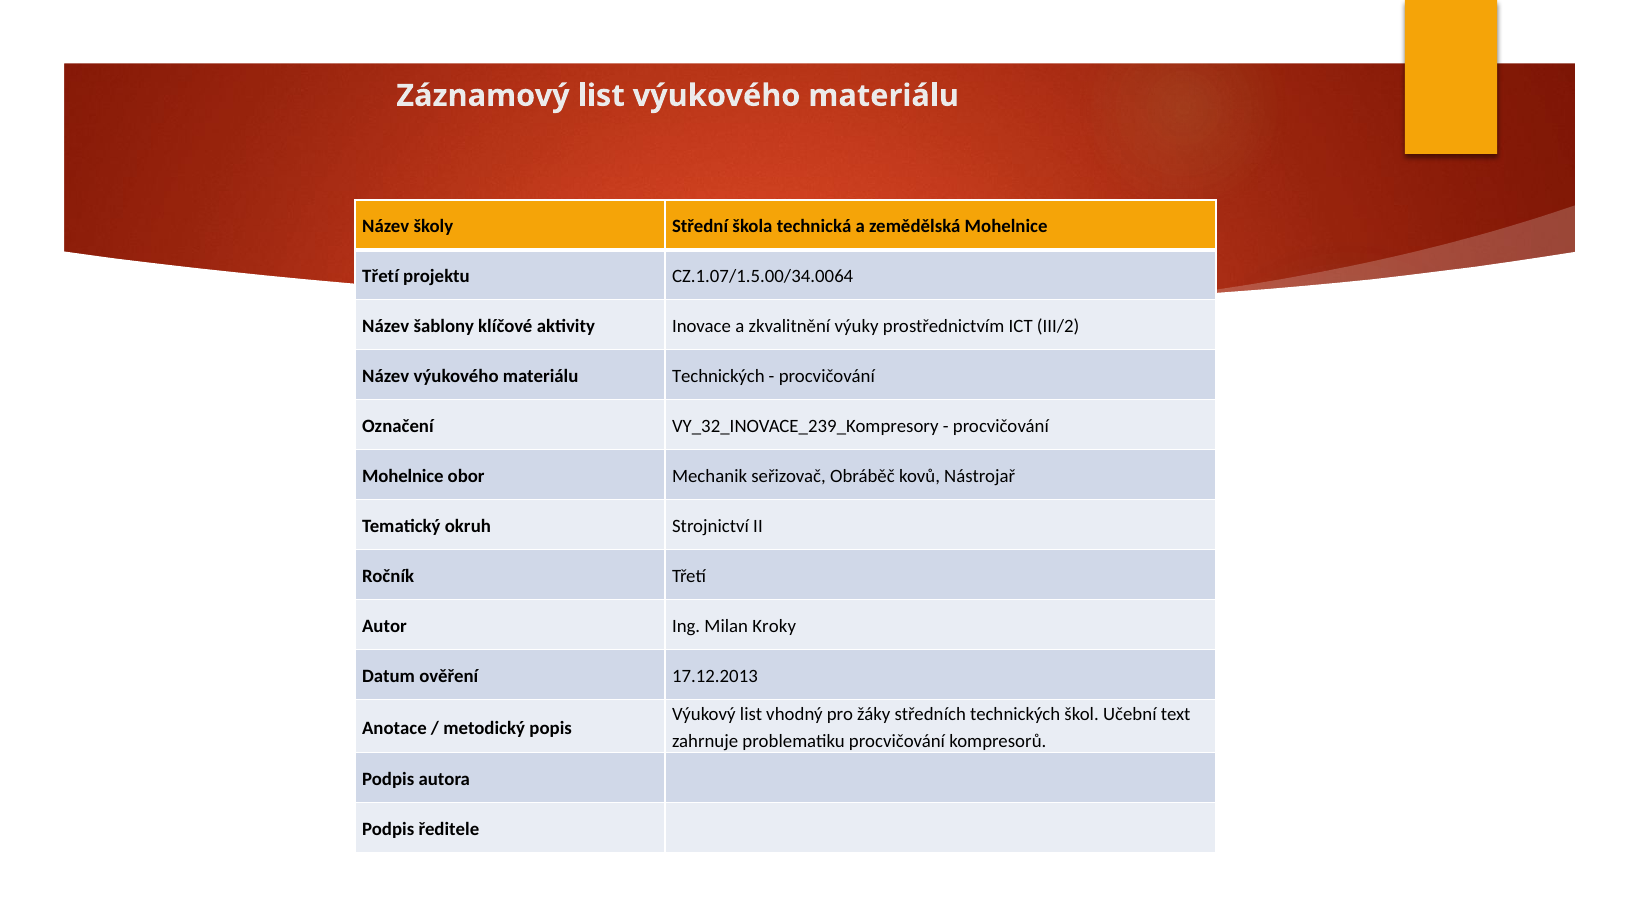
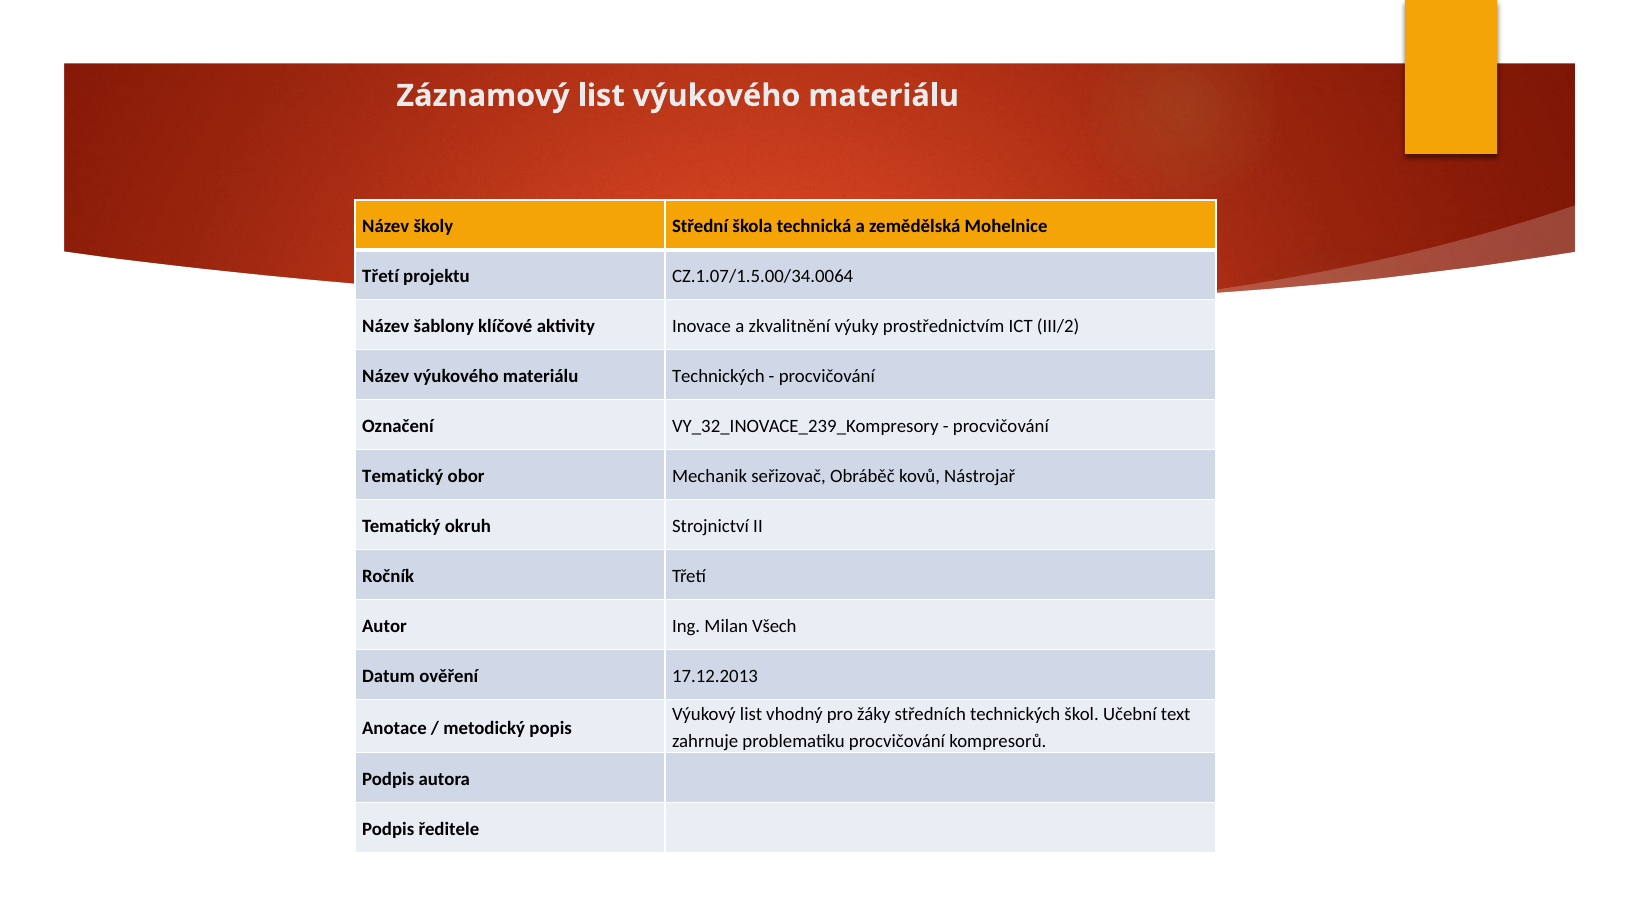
Mohelnice: Mohelnice -> Tematický (403, 476)
Kroky: Kroky -> Všech (774, 626)
